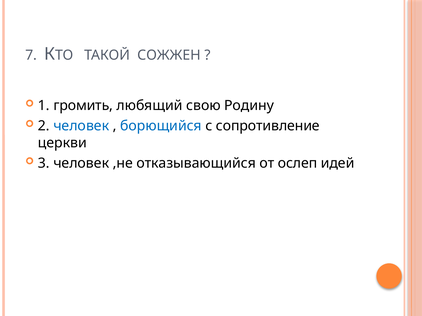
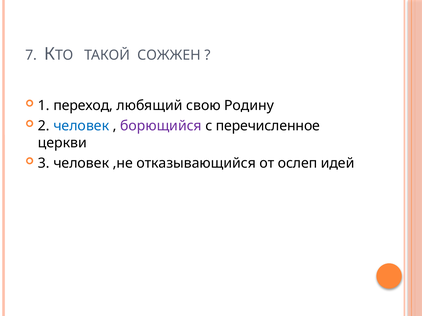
громить: громить -> переход (83, 106)
борющийся colour: blue -> purple (161, 126)
сопротивление: сопротивление -> перечисленное (268, 126)
